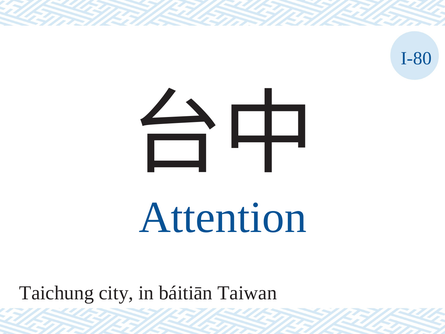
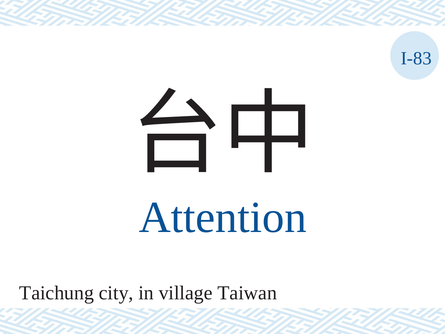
I-80: I-80 -> I-83 (416, 58)
báitiān: báitiān -> village (186, 293)
